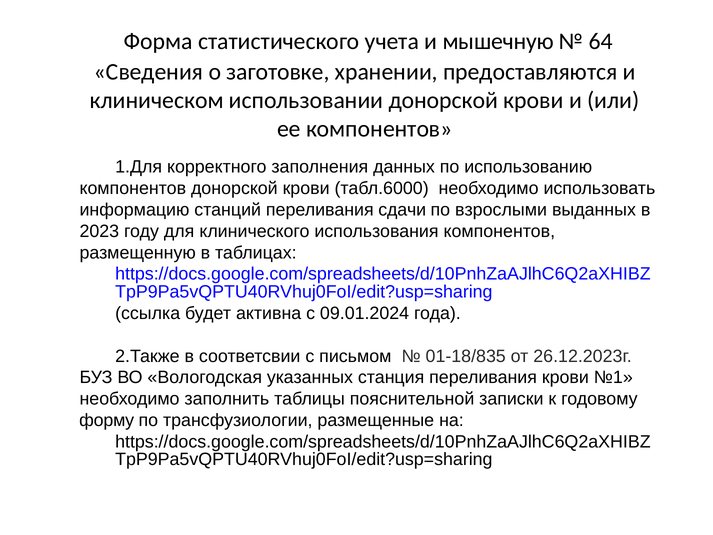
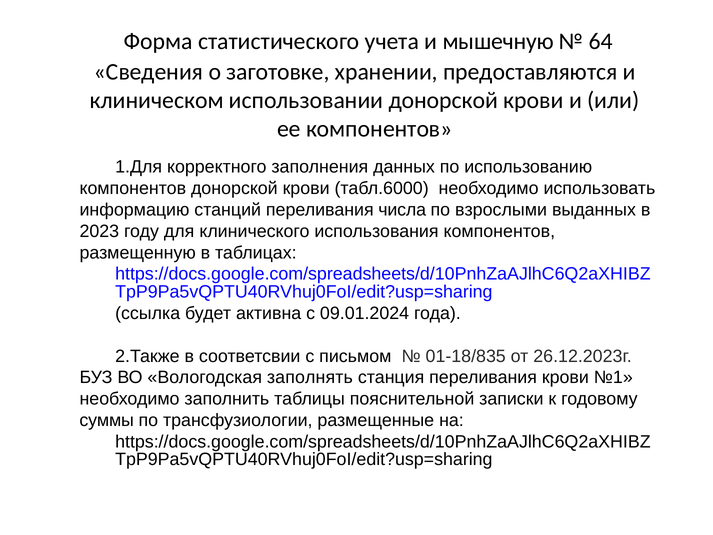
сдачи: сдачи -> числа (402, 210)
указанных: указанных -> заполнять (310, 377)
форму: форму -> суммы (107, 420)
